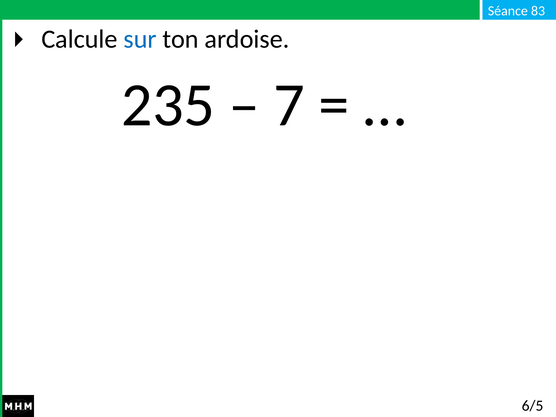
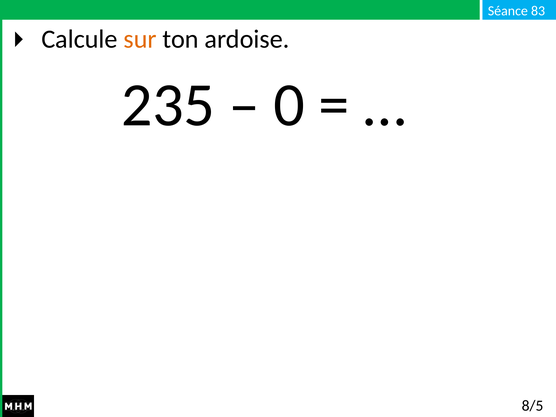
sur colour: blue -> orange (140, 39)
7: 7 -> 0 (289, 105)
6/5: 6/5 -> 8/5 (533, 406)
